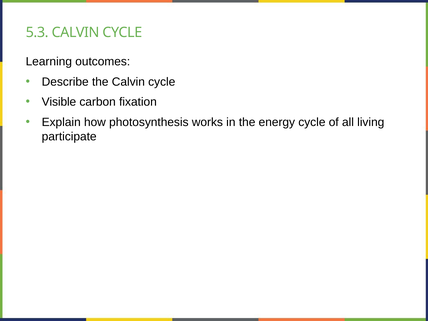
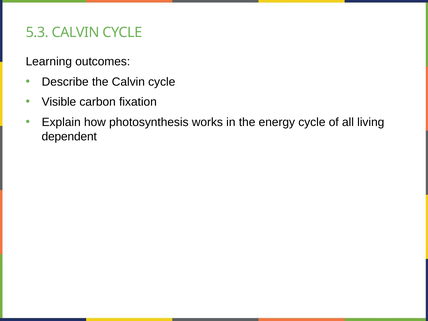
participate: participate -> dependent (69, 136)
